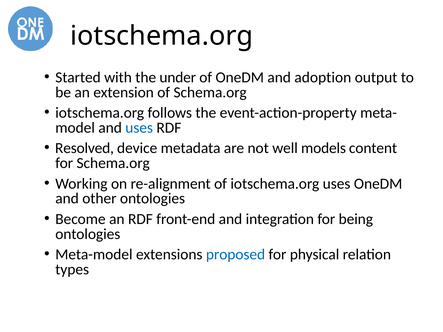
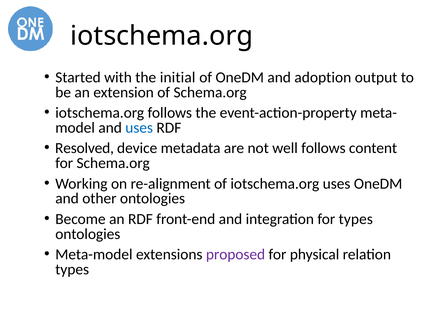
under: under -> initial (178, 78)
well models: models -> follows (323, 148)
for being: being -> types (356, 219)
proposed colour: blue -> purple (236, 255)
